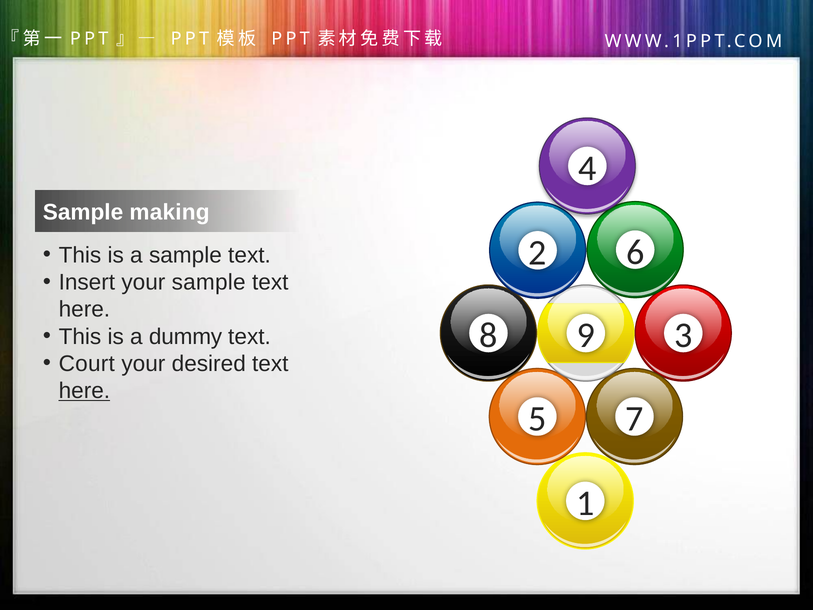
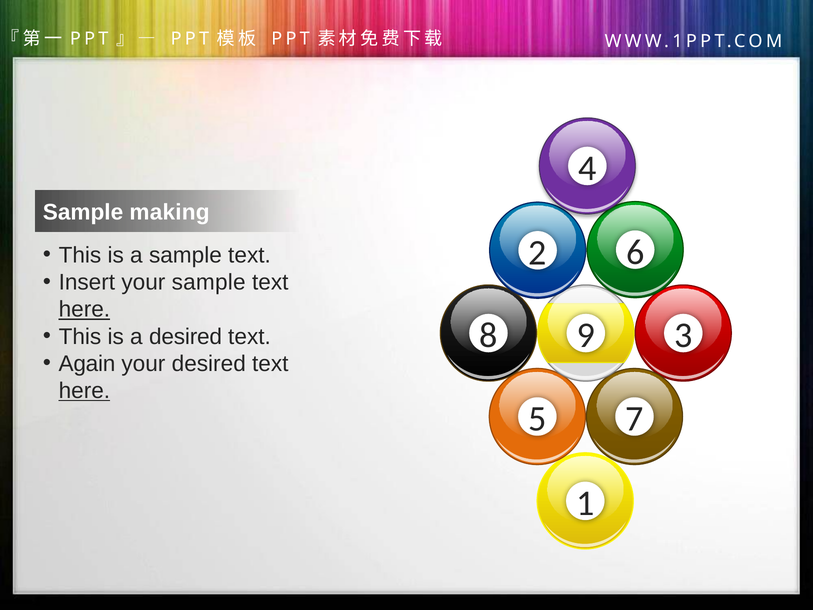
here underline: none -> present (84, 309)
a dummy: dummy -> desired (186, 336)
Court: Court -> Again (87, 364)
